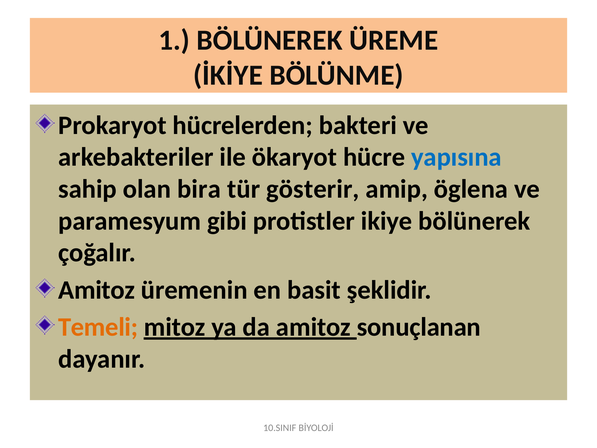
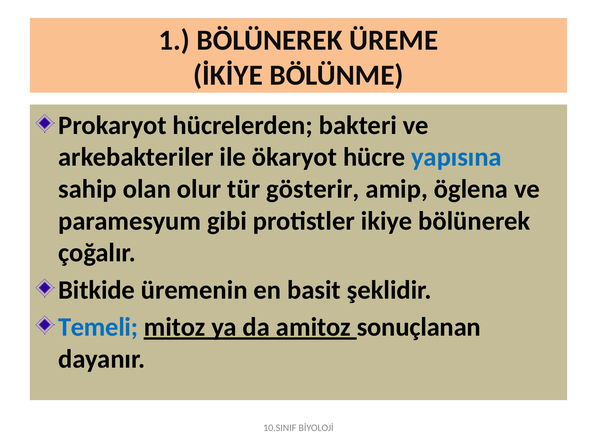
bira: bira -> olur (199, 189)
Amitoz: Amitoz -> Bitkide (97, 290)
Temeli colour: orange -> blue (98, 327)
